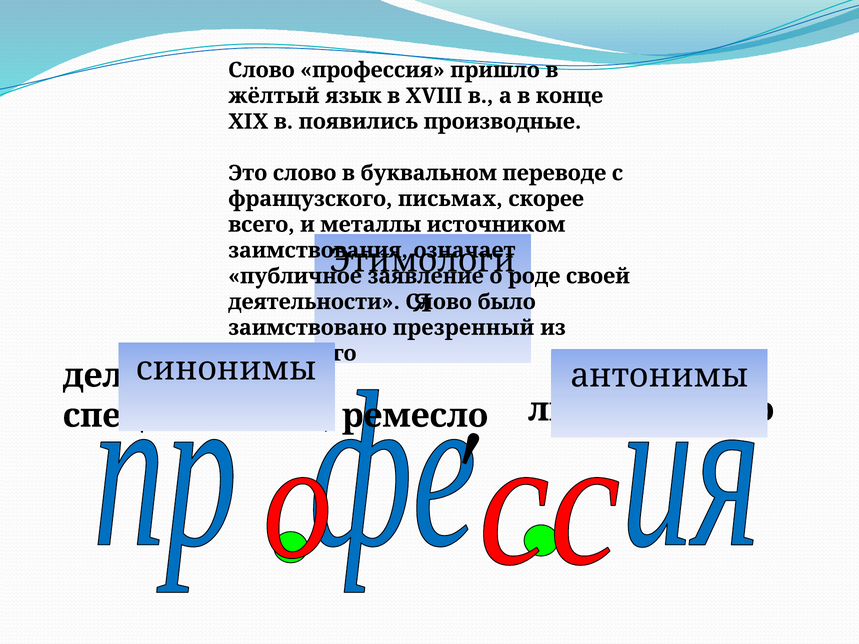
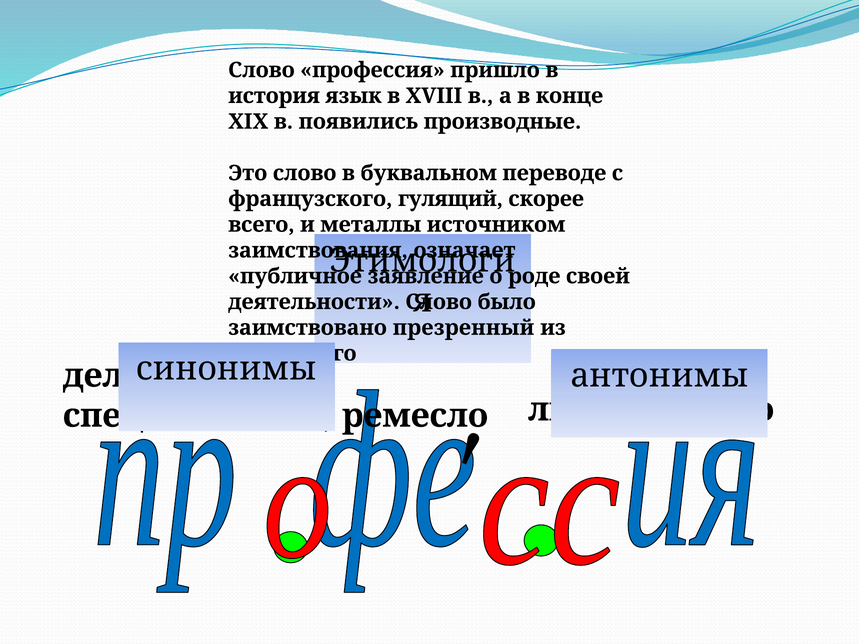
жёлтый: жёлтый -> история (274, 96)
письмах: письмах -> гулящий (450, 199)
